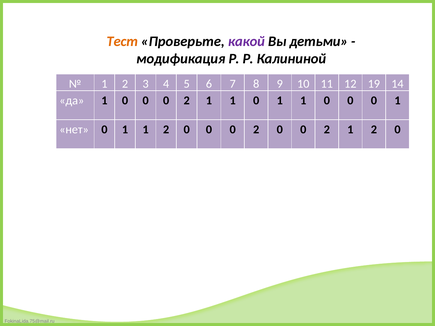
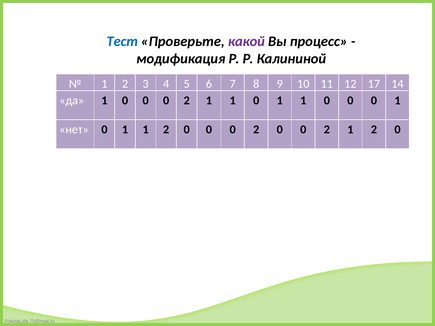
Тест colour: orange -> blue (122, 41)
детьми: детьми -> процесс (319, 41)
19: 19 -> 17 (374, 84)
